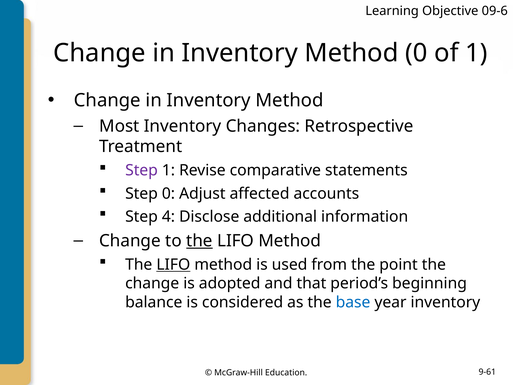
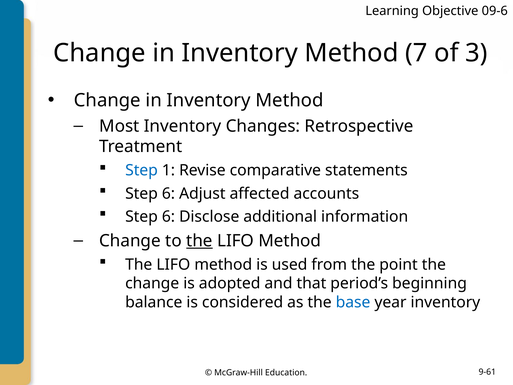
Method 0: 0 -> 7 (416, 53)
of 1: 1 -> 3 (476, 53)
Step colour: purple -> blue (142, 170)
0: 0 -> 6 (168, 193)
4: 4 -> 6 (168, 217)
LIFO underline: present -> none (173, 264)
